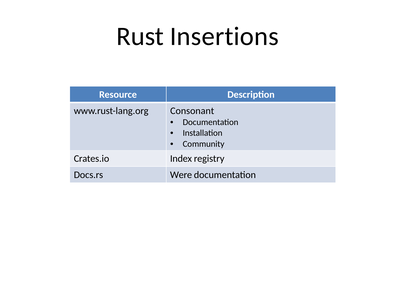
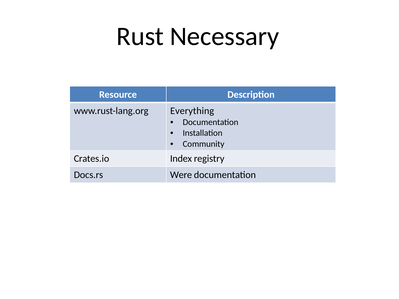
Insertions: Insertions -> Necessary (224, 36)
Consonant: Consonant -> Everything (192, 111)
